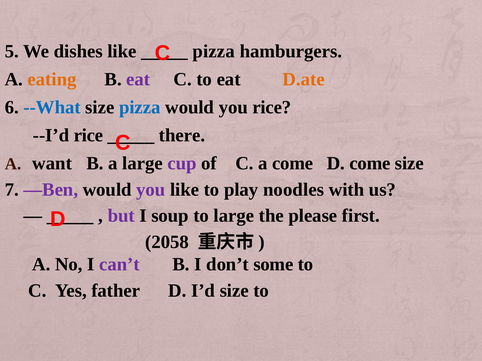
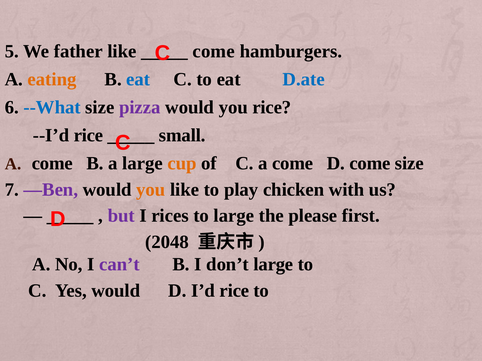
dishes: dishes -> father (78, 51)
pizza: pizza -> come (214, 51)
eat colour: purple -> blue (138, 79)
D.ate colour: orange -> blue (304, 79)
pizza colour: blue -> purple (140, 108)
there: there -> small (182, 136)
want: want -> come (52, 164)
cup colour: purple -> orange (182, 164)
you colour: purple -> orange (151, 190)
noodles: noodles -> chicken (294, 190)
soup: soup -> rices (170, 216)
2058: 2058 -> 2048 (167, 242)
don’t some: some -> large (273, 265)
Yes father: father -> would (116, 291)
I’d size: size -> rice (234, 291)
